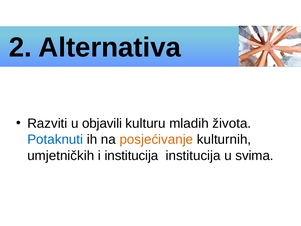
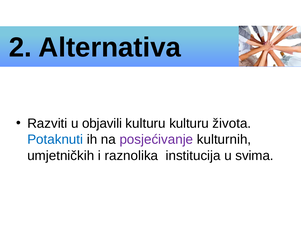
kulturu mladih: mladih -> kulturu (189, 123)
posjećivanje colour: orange -> purple (156, 139)
i institucija: institucija -> raznolika (131, 155)
